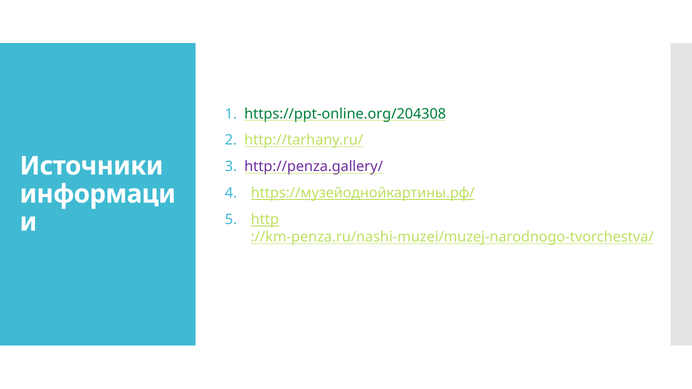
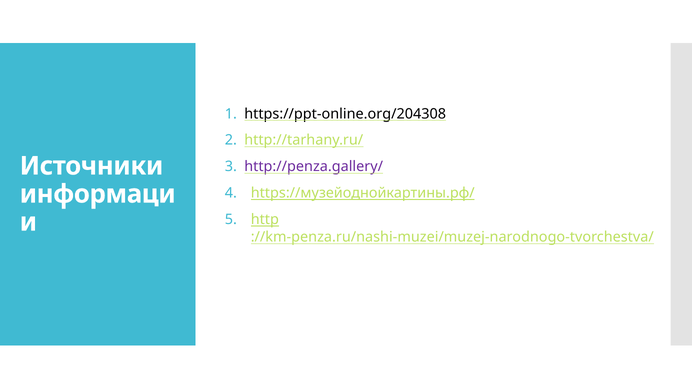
https://ppt-online.org/204308 colour: green -> black (345, 114)
